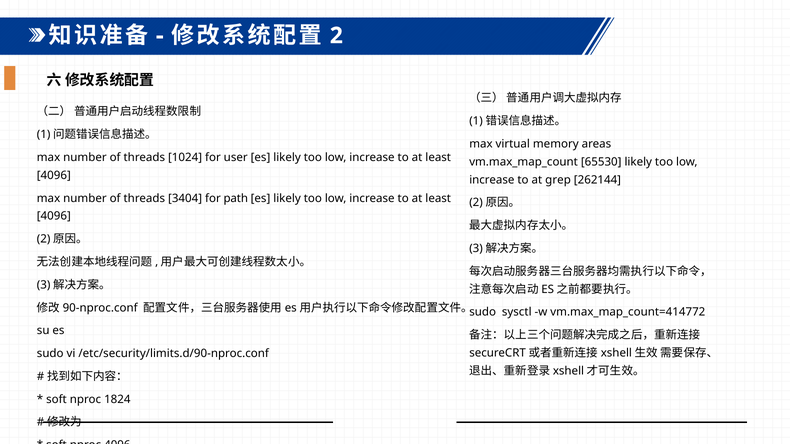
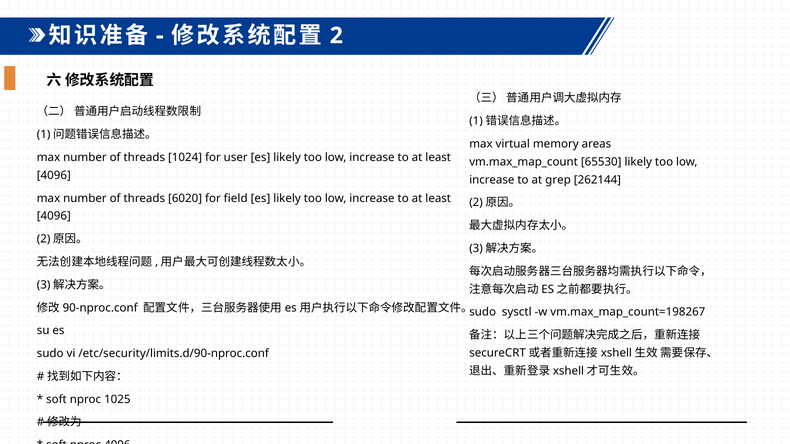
3404: 3404 -> 6020 (185, 198)
path: path -> field (236, 198)
vm.max_map_count=414772: vm.max_map_count=414772 -> vm.max_map_count=198267 (628, 312)
1824: 1824 -> 1025 (117, 400)
